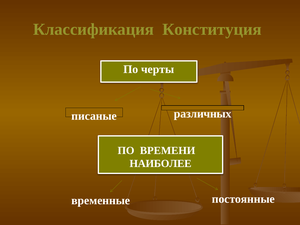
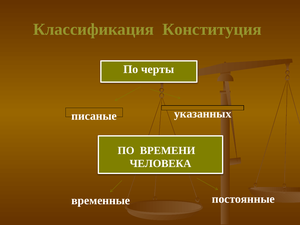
различных: различных -> указанных (203, 114)
НАИБОЛЕЕ: НАИБОЛЕЕ -> ЧЕЛОВЕКА (160, 164)
